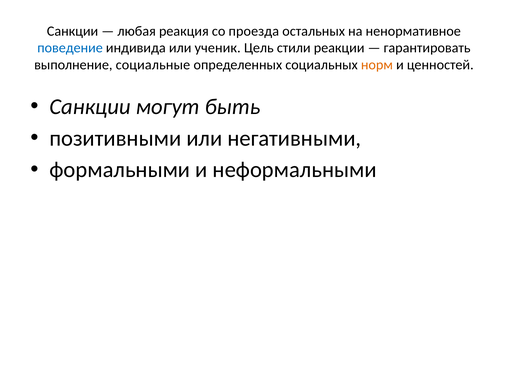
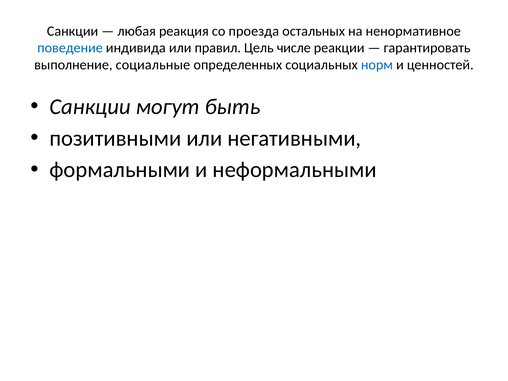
ученик: ученик -> правил (218, 48)
стили: стили -> числе (294, 48)
норм colour: orange -> blue (377, 65)
